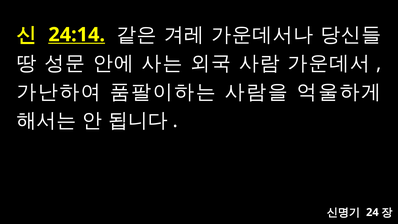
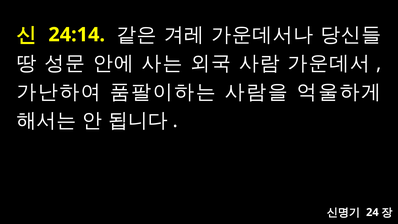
24:14 underline: present -> none (77, 35)
